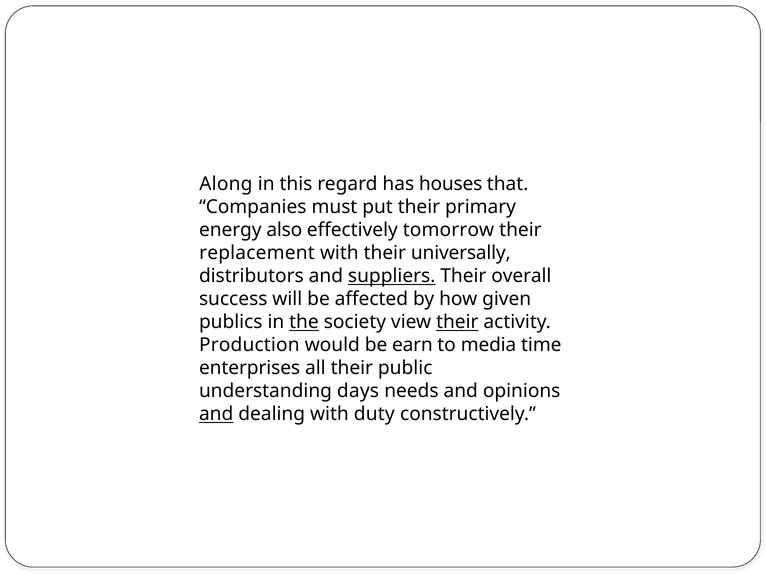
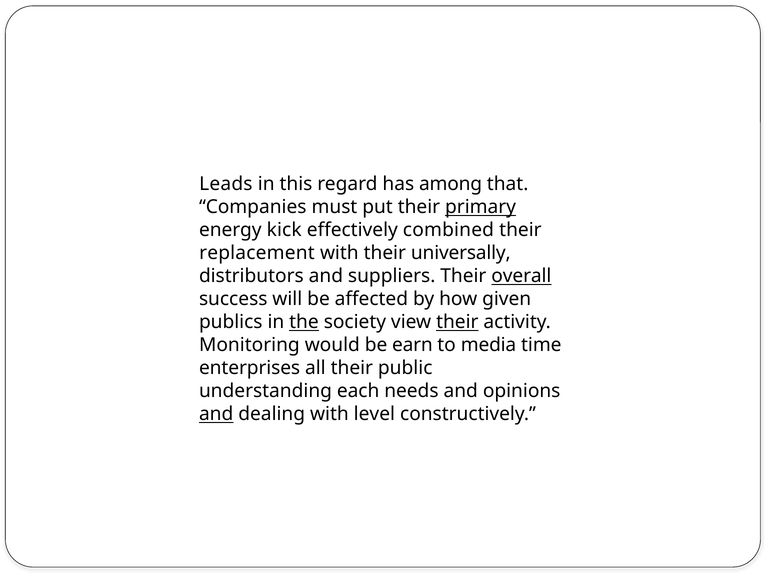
Along: Along -> Leads (226, 184)
houses: houses -> among (451, 184)
primary underline: none -> present (481, 207)
also: also -> kick (284, 230)
tomorrow: tomorrow -> combined (448, 230)
suppliers underline: present -> none (392, 276)
overall underline: none -> present (521, 276)
Production: Production -> Monitoring (249, 345)
days: days -> each (358, 391)
duty: duty -> level (374, 414)
